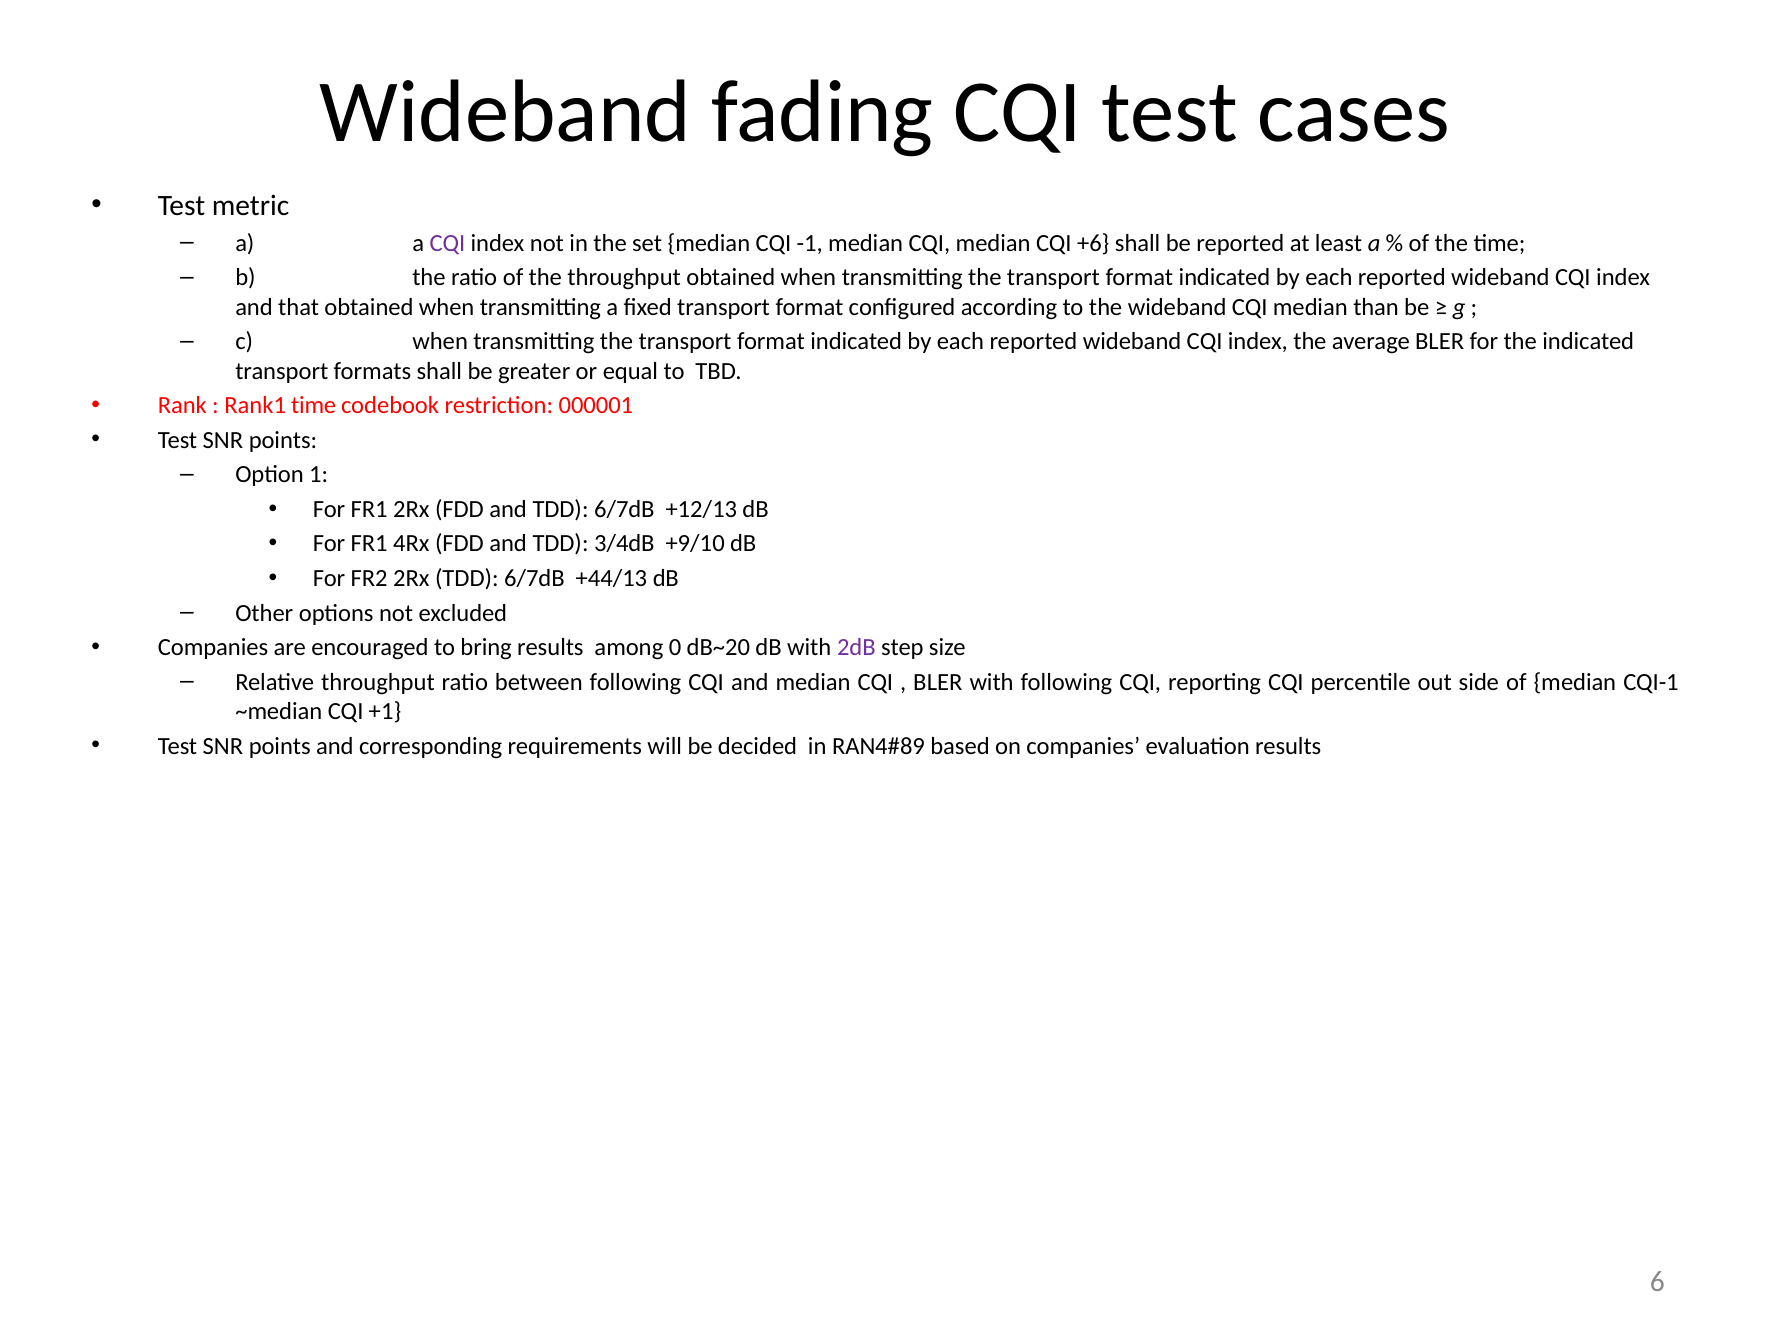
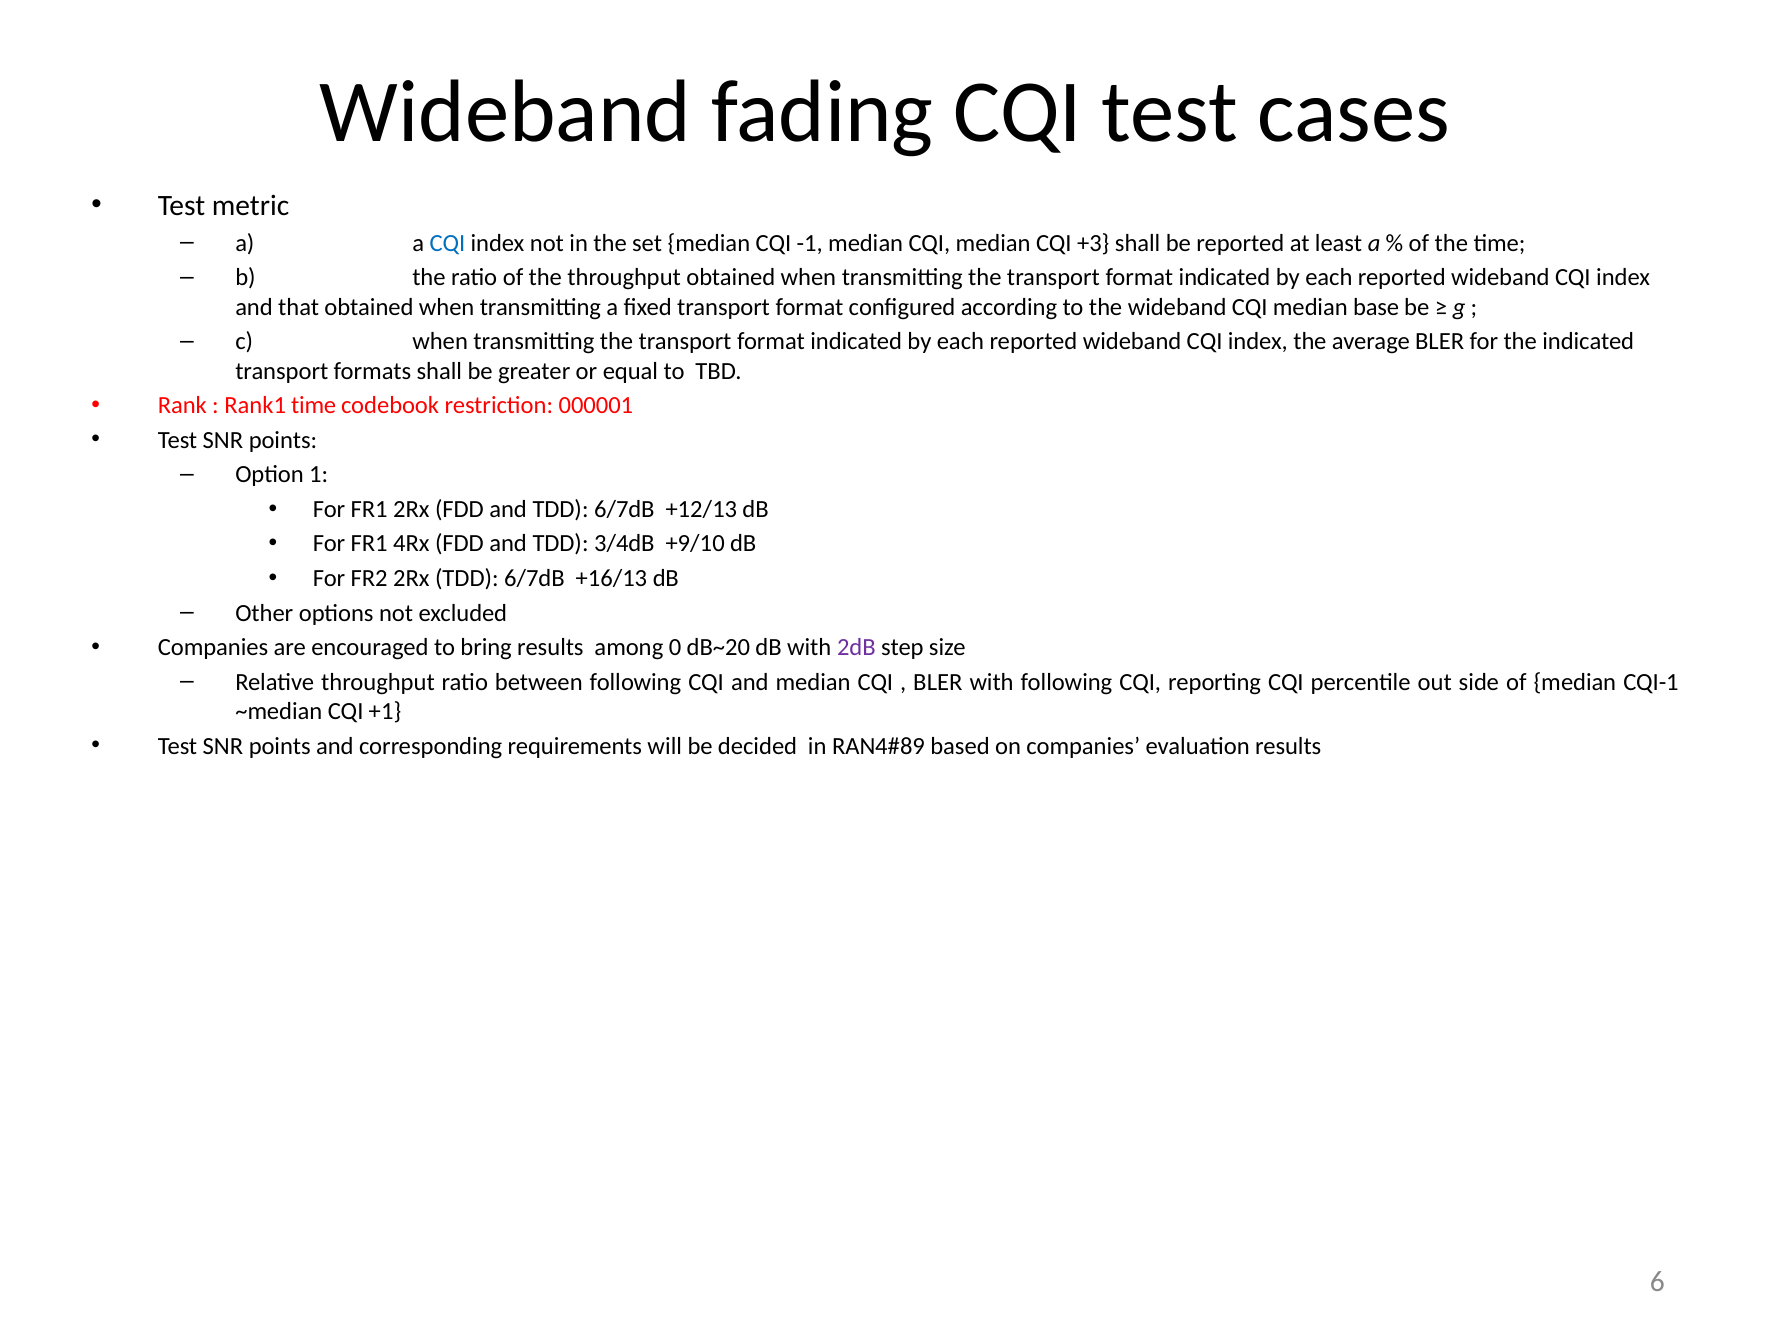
CQI colour: purple -> blue (447, 243)
+6: +6 -> +3 (1093, 243)
than: than -> base (1376, 307)
+44/13: +44/13 -> +16/13 (611, 578)
